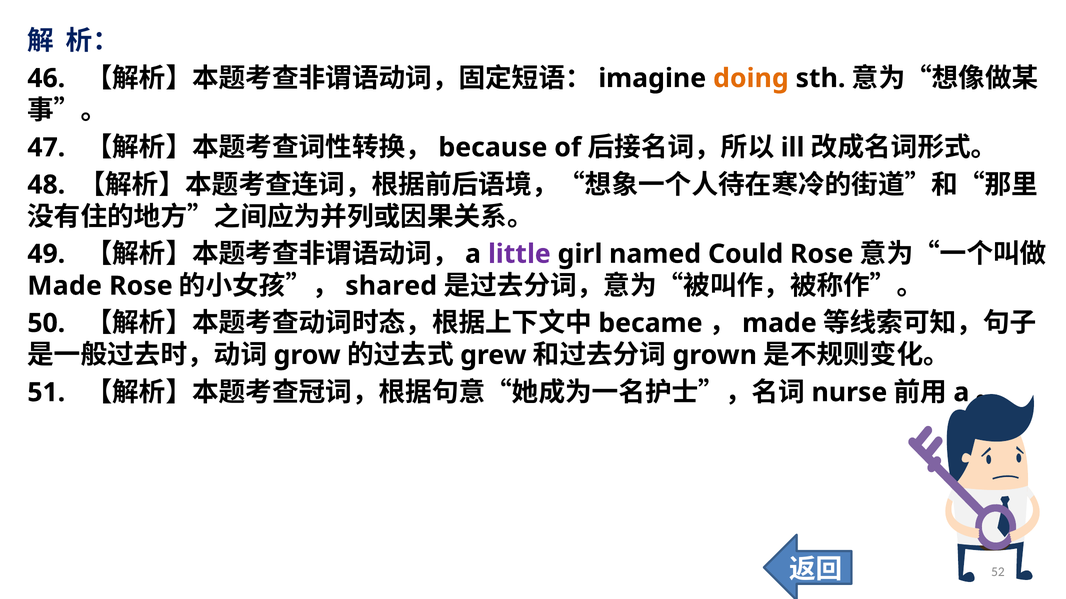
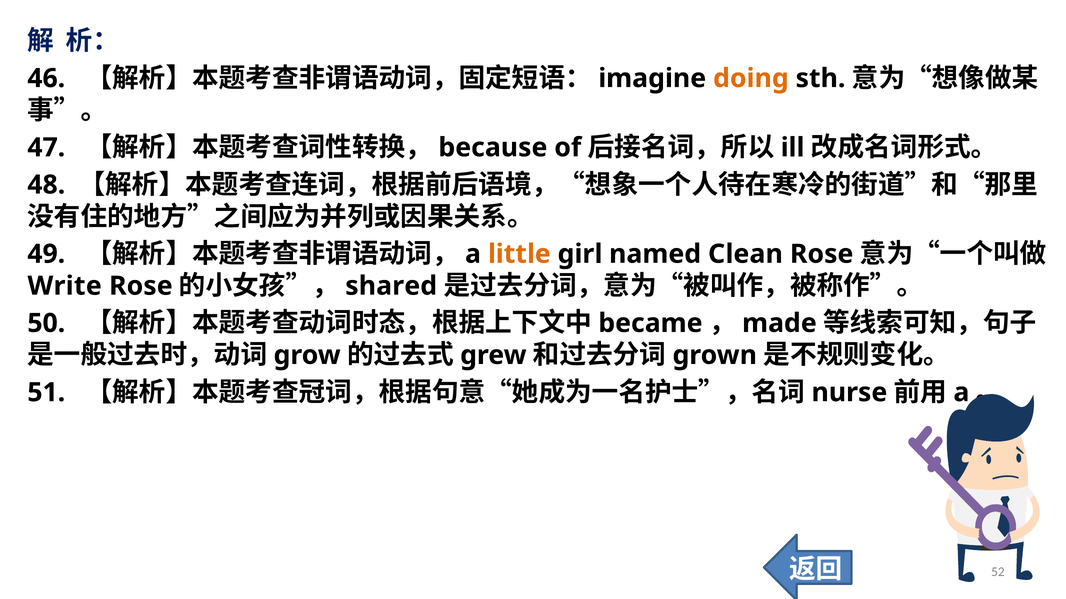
little colour: purple -> orange (519, 254)
Could: Could -> Clean (745, 254)
Made: Made -> Write (65, 286)
